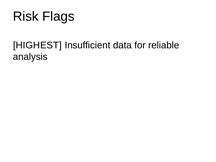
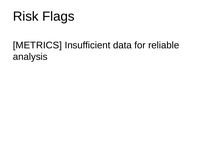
HIGHEST: HIGHEST -> METRICS (37, 45)
